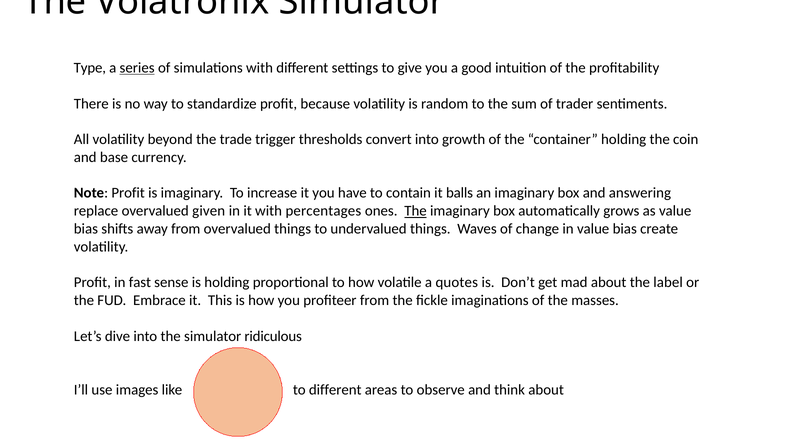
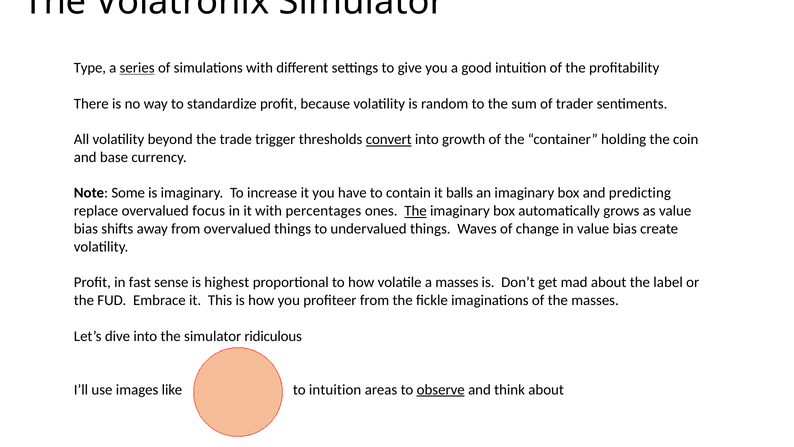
convert underline: none -> present (389, 139)
Note Profit: Profit -> Some (128, 193)
answering: answering -> predicting (640, 193)
given: given -> focus (209, 211)
is holding: holding -> highest (227, 282)
a quotes: quotes -> masses (457, 282)
to different: different -> intuition (335, 389)
observe underline: none -> present (441, 389)
